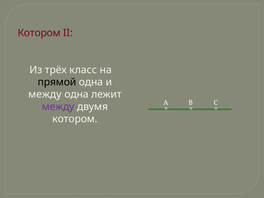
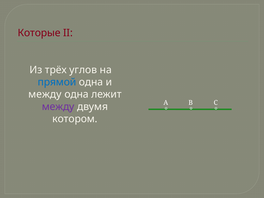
Котором: Котором -> Которые (39, 33)
класс: класс -> углов (83, 70)
прямой colour: black -> blue (57, 82)
